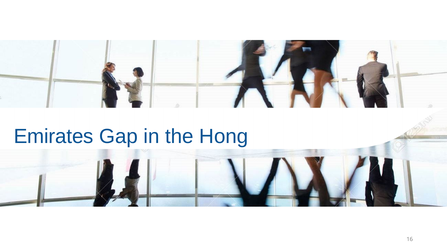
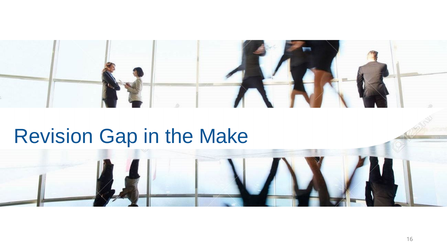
Emirates: Emirates -> Revision (54, 137)
Hong: Hong -> Make (224, 137)
